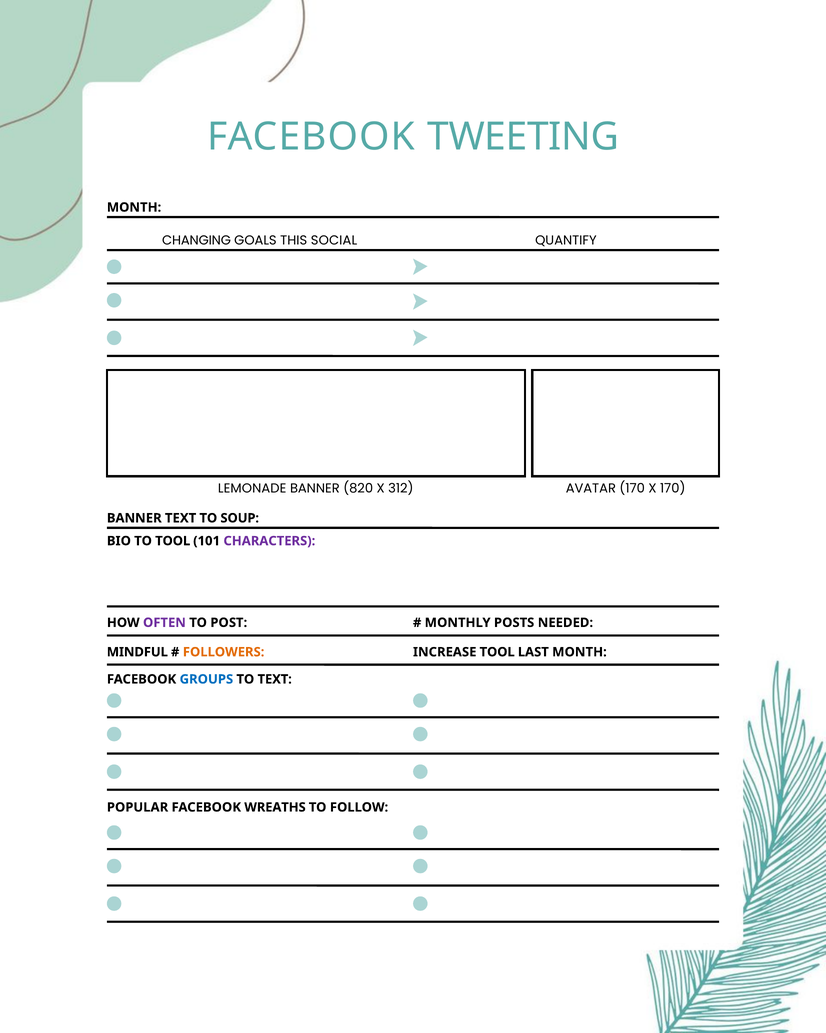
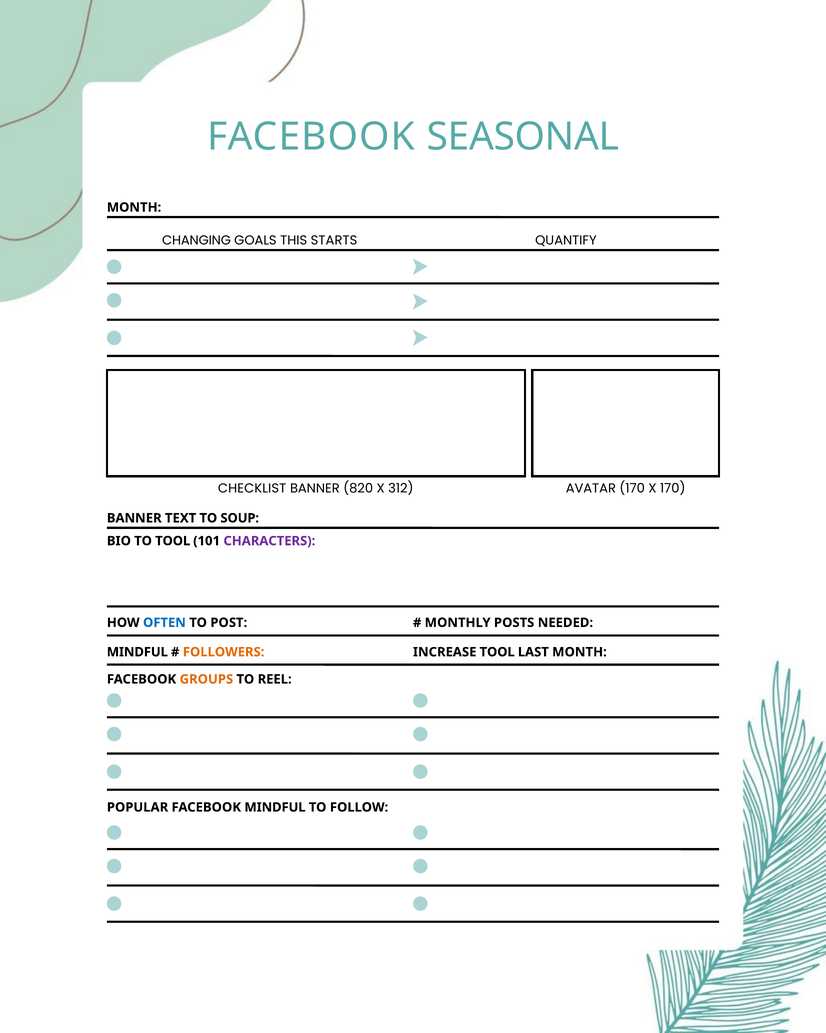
TWEETING: TWEETING -> SEASONAL (523, 137)
SOCIAL: SOCIAL -> STARTS (334, 240)
LEMONADE: LEMONADE -> CHECKLIST (252, 488)
OFTEN colour: purple -> blue (164, 622)
GROUPS colour: blue -> orange (206, 679)
TO TEXT: TEXT -> REEL (275, 679)
FACEBOOK WREATHS: WREATHS -> MINDFUL (275, 807)
